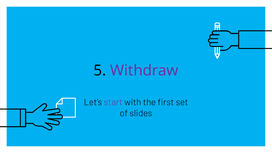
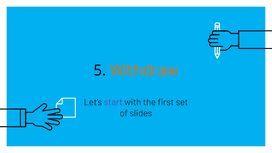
Withdraw colour: purple -> orange (144, 70)
